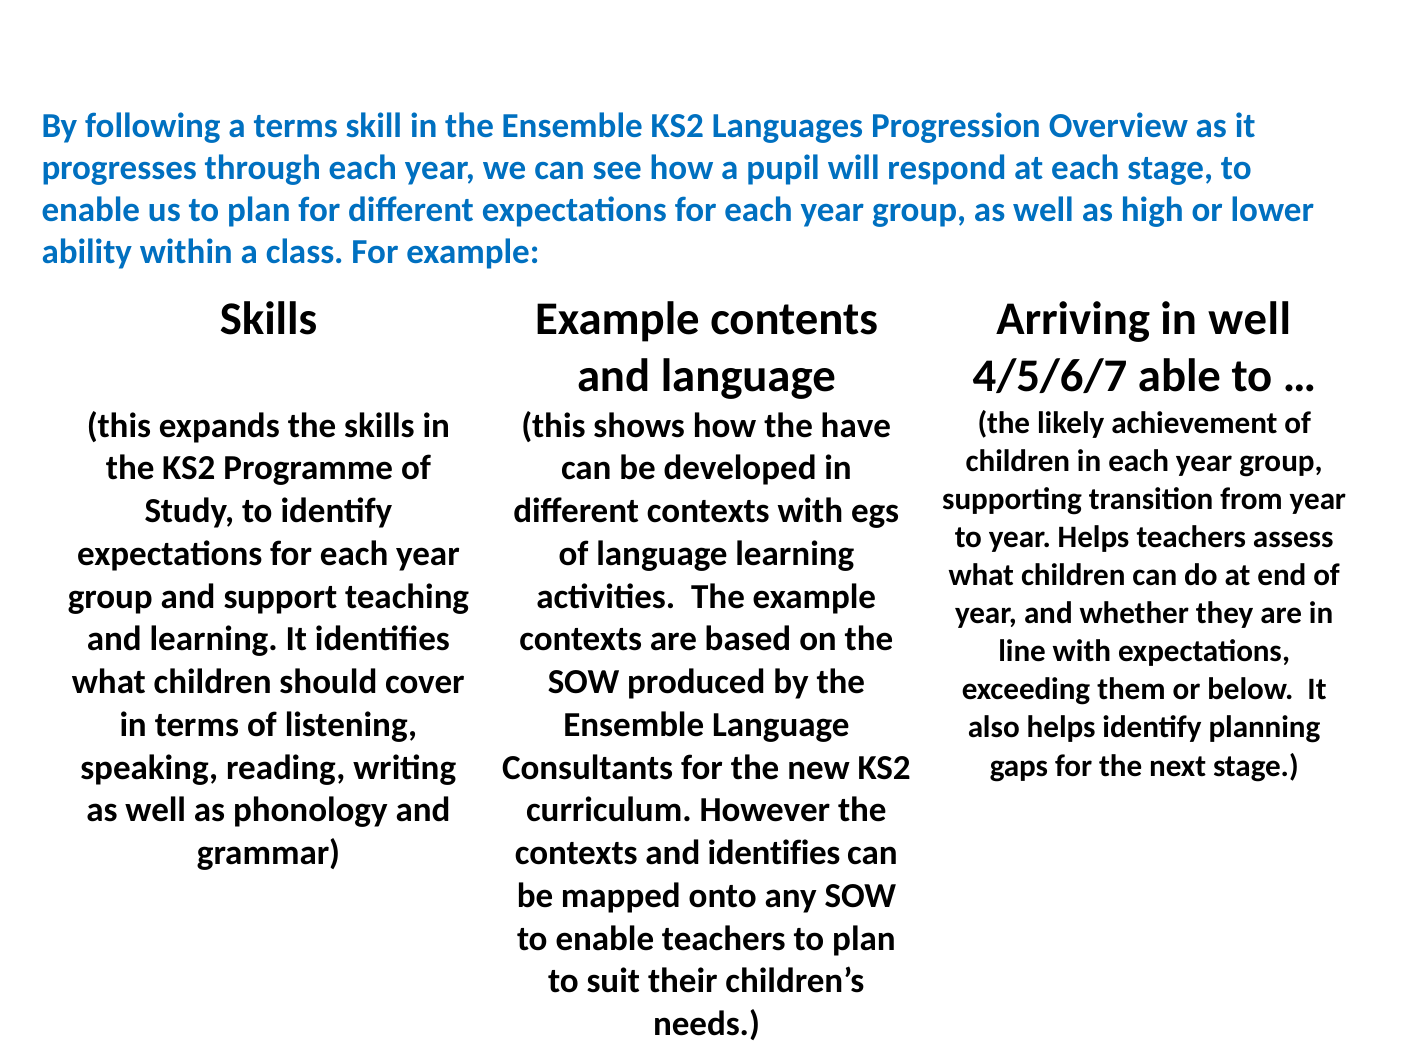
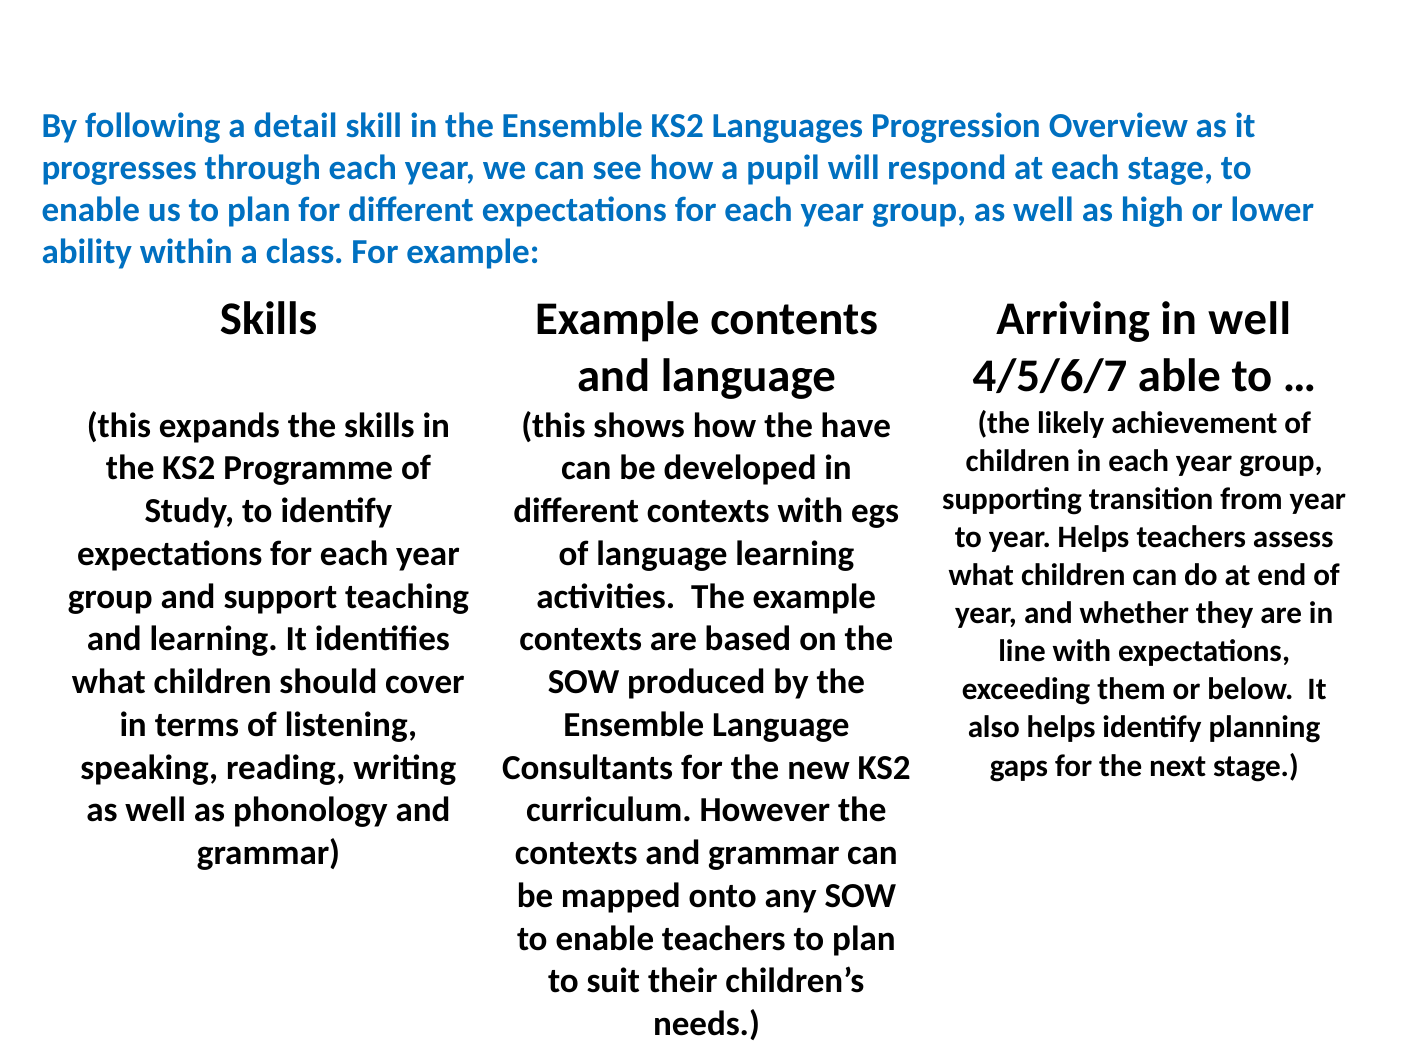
a terms: terms -> detail (296, 126)
contexts and identifies: identifies -> grammar (774, 854)
